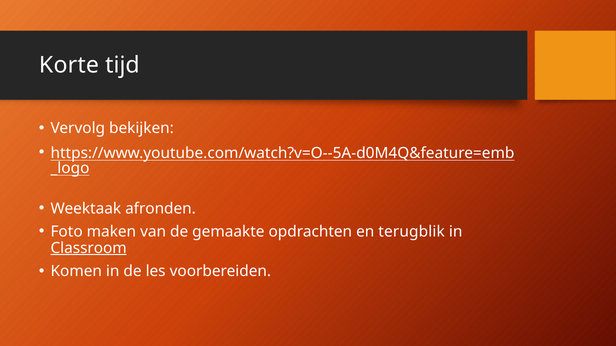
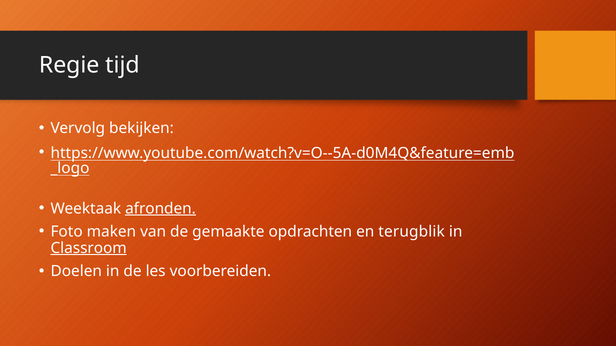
Korte: Korte -> Regie (69, 65)
afronden underline: none -> present (160, 209)
Komen: Komen -> Doelen (76, 271)
